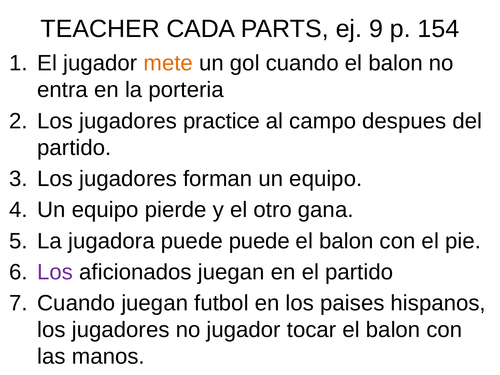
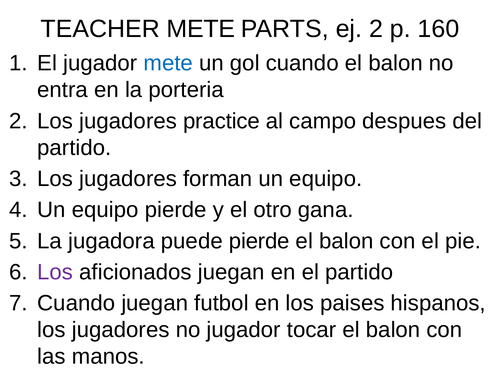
TEACHER CADA: CADA -> METE (201, 29)
ej 9: 9 -> 2 (376, 29)
154: 154 -> 160 (438, 29)
mete colour: orange -> blue (168, 63)
puede puede: puede -> pierde (259, 241)
